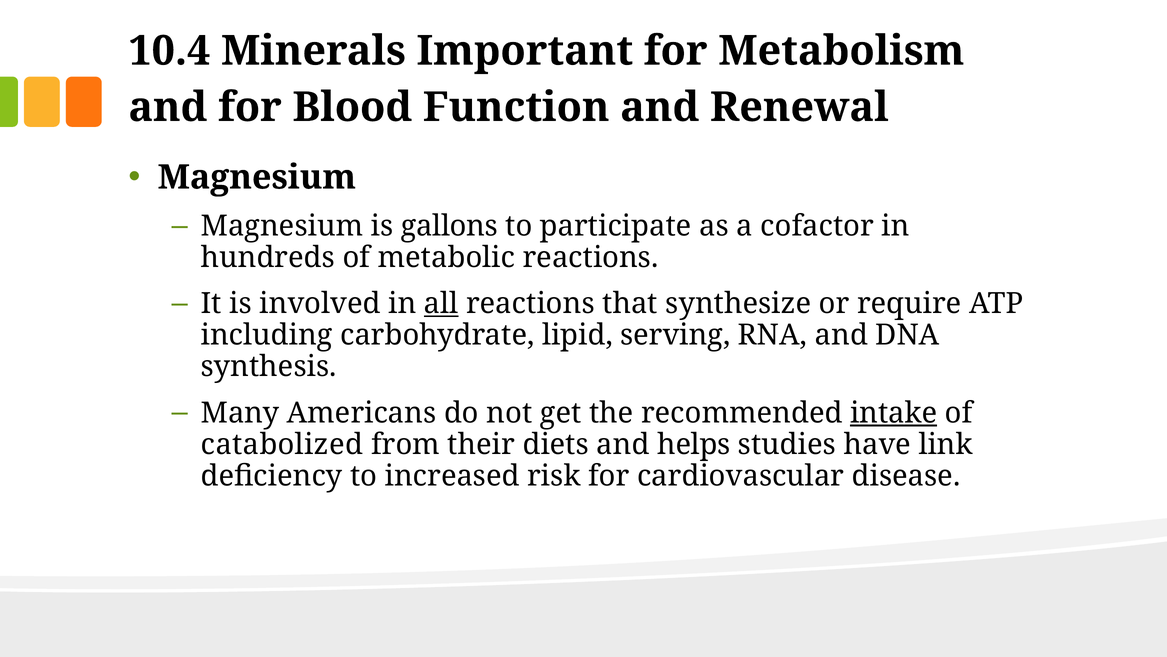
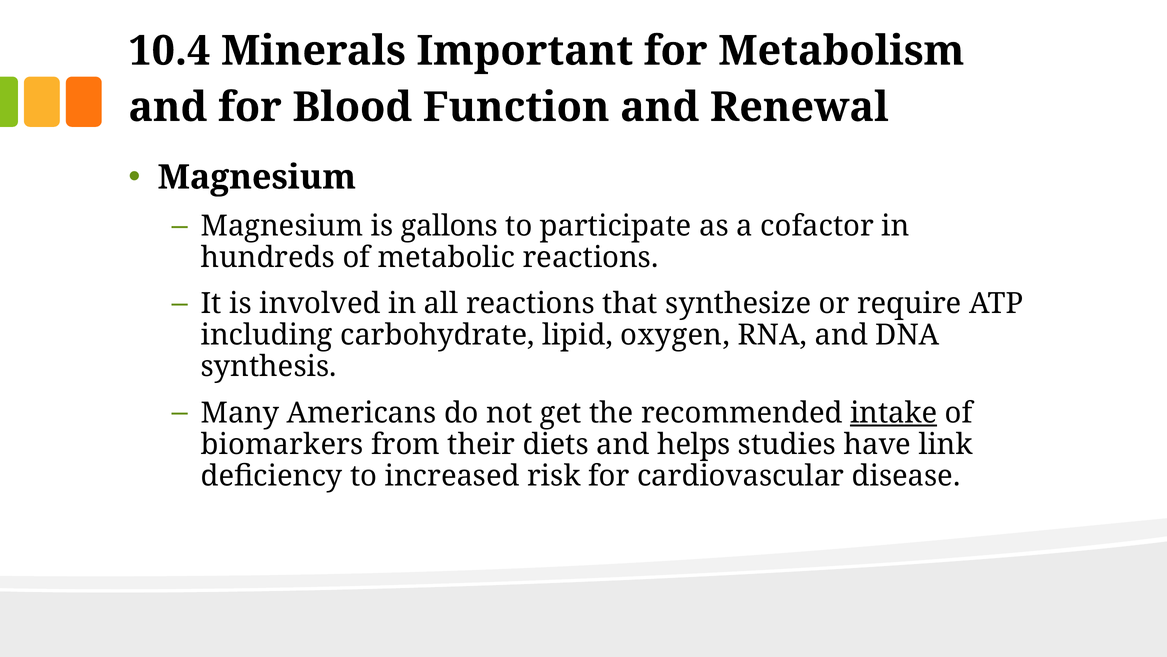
all underline: present -> none (441, 304)
serving: serving -> oxygen (675, 335)
catabolized: catabolized -> biomarkers (282, 444)
